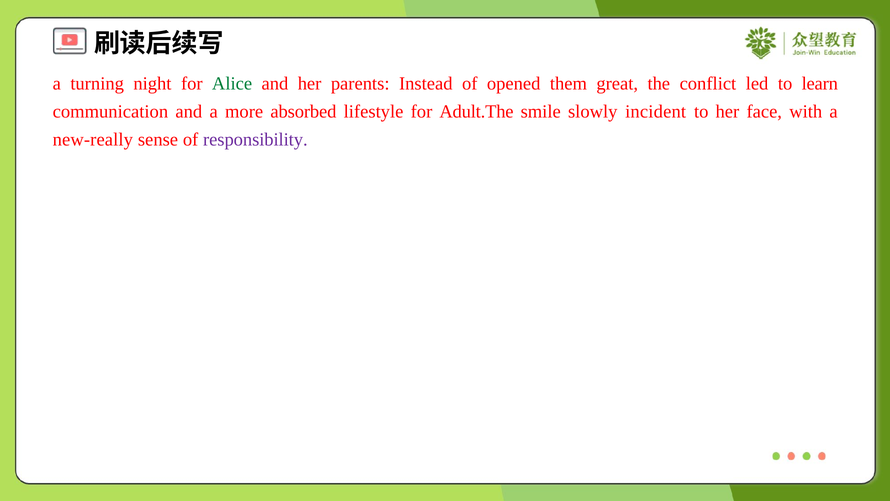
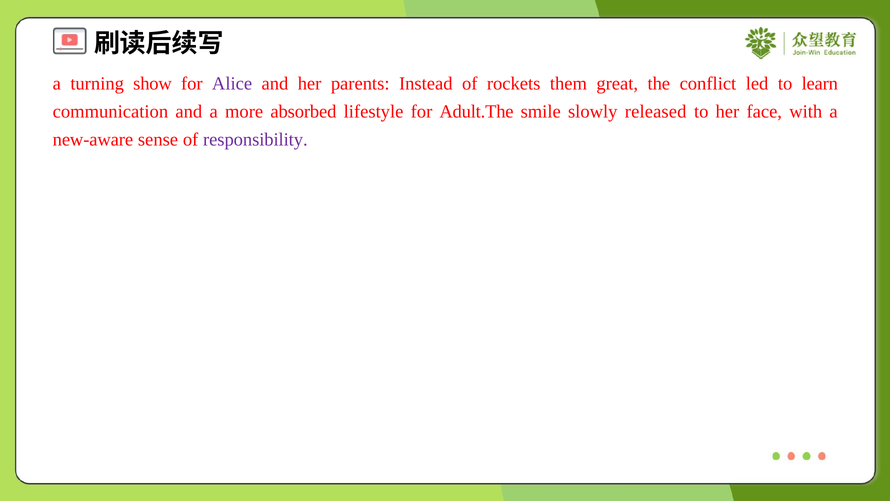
night: night -> show (153, 84)
Alice colour: green -> purple (232, 84)
opened: opened -> rockets (514, 84)
incident: incident -> released (656, 111)
new-really: new-really -> new-aware (93, 139)
